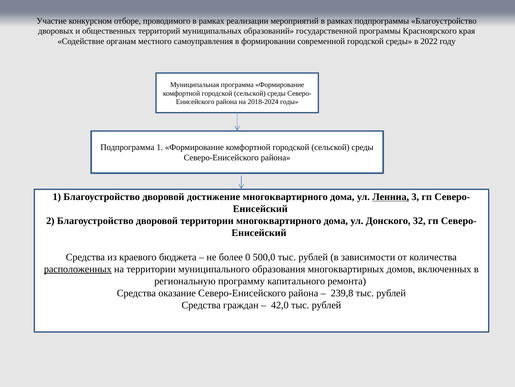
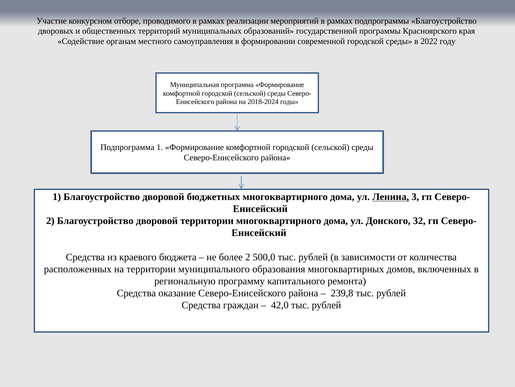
достижение: достижение -> бюджетных (213, 196)
более 0: 0 -> 2 (248, 257)
расположенных underline: present -> none (78, 269)
